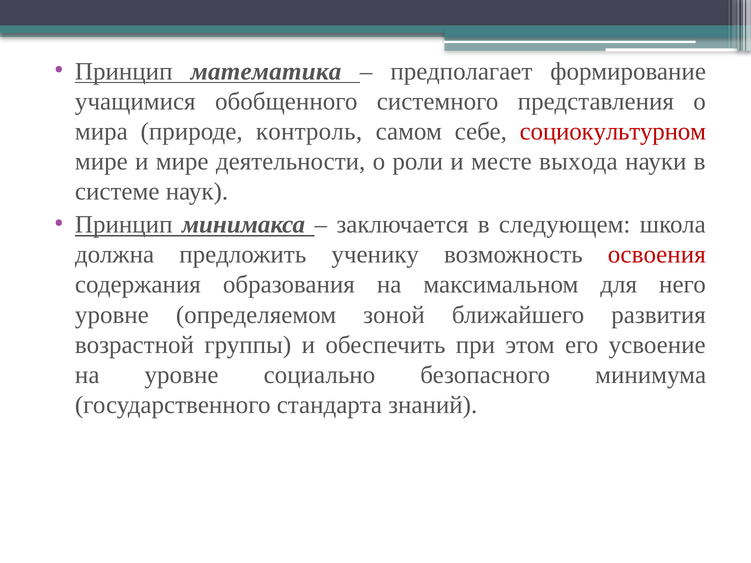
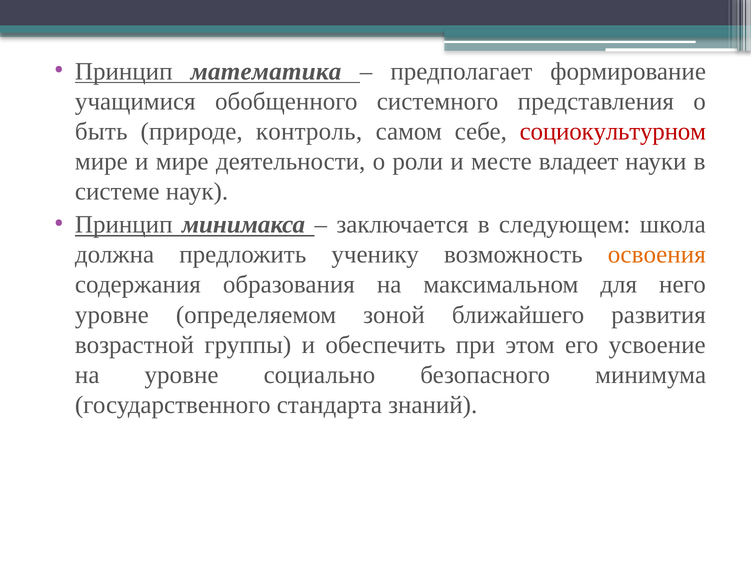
мира: мира -> быть (101, 132)
выхода: выхода -> владеет (579, 162)
освоения colour: red -> orange (657, 255)
